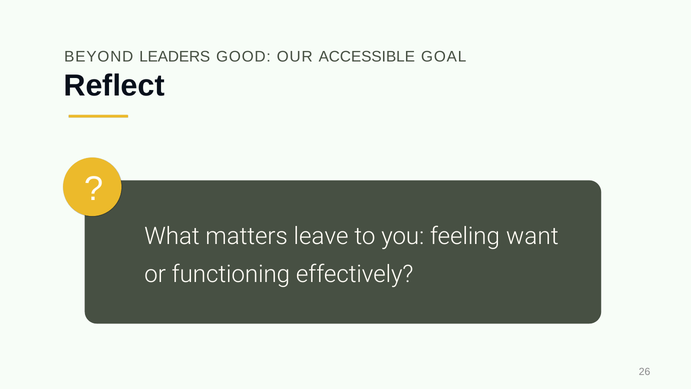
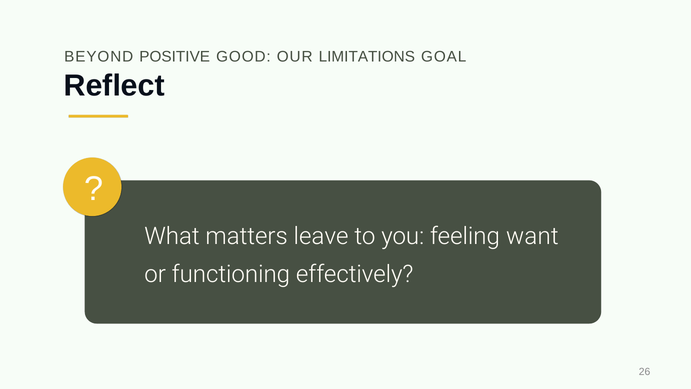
LEADERS: LEADERS -> POSITIVE (175, 57)
ACCESSIBLE: ACCESSIBLE -> LIMITATIONS (367, 57)
